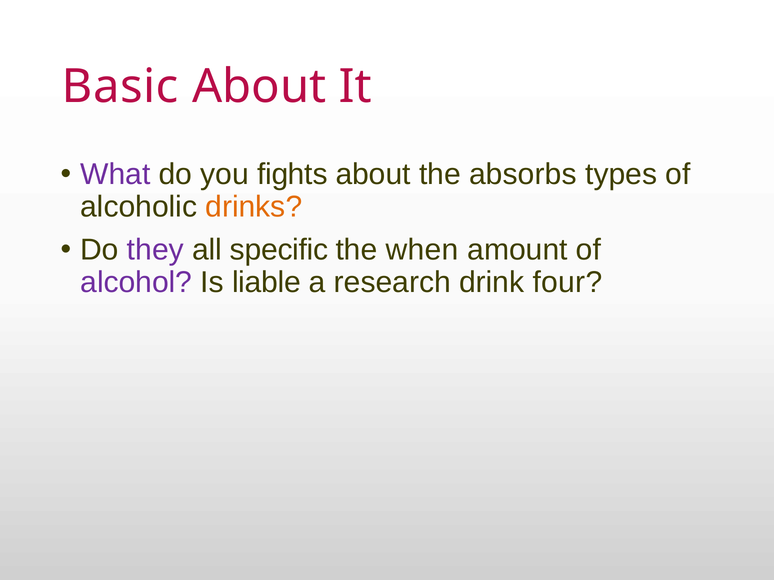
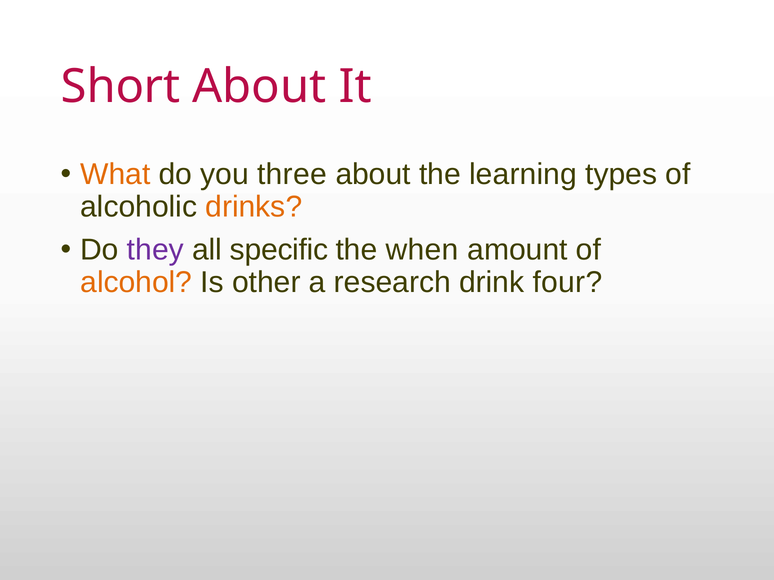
Basic: Basic -> Short (121, 87)
What colour: purple -> orange (115, 174)
fights: fights -> three (292, 174)
absorbs: absorbs -> learning (523, 174)
alcohol colour: purple -> orange (136, 283)
liable: liable -> other (266, 283)
